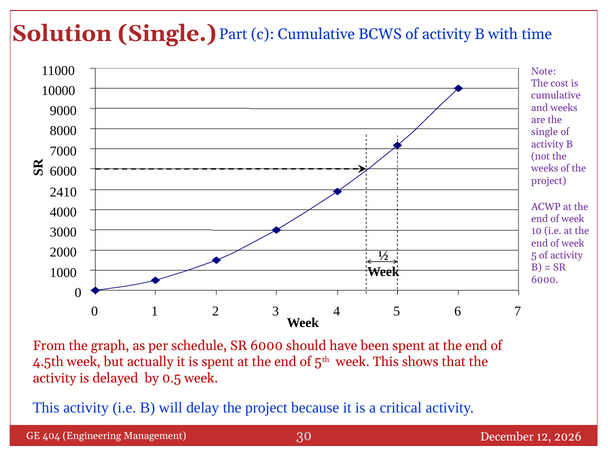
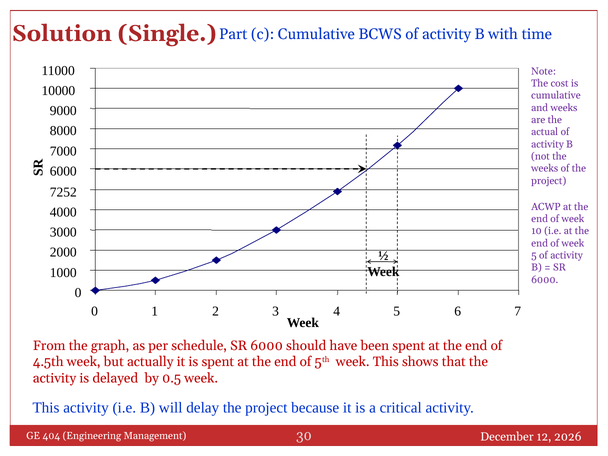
single: single -> actual (545, 132)
2410: 2410 -> 7252 (63, 192)
